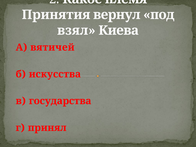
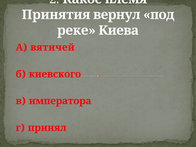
взял: взял -> реке (76, 30)
искусства: искусства -> киевского (55, 74)
государства: государства -> императора (60, 101)
